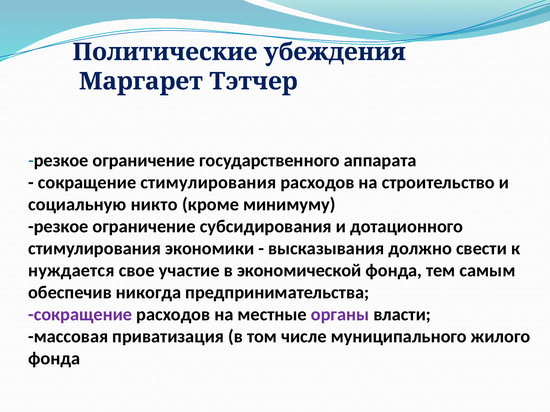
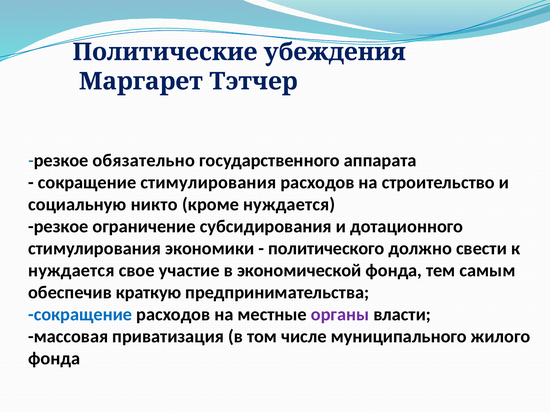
ограничение: ограничение -> обязательно (144, 161)
кроме минимуму: минимуму -> нуждается (289, 205)
высказывания: высказывания -> политического (326, 249)
никогда: никогда -> краткую (149, 293)
сокращение colour: purple -> blue (80, 315)
